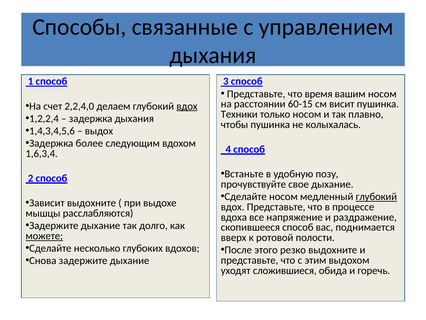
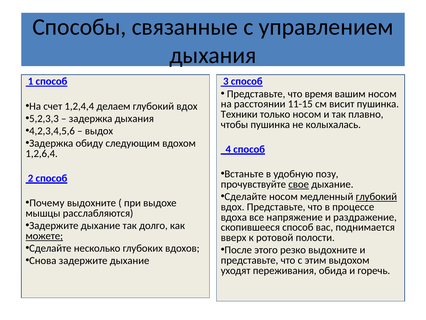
60-15: 60-15 -> 11-15 (300, 104)
2,2,4,0: 2,2,4,0 -> 1,2,4,4 (79, 106)
вдох underline: present -> none (187, 106)
1,2,2,4: 1,2,2,4 -> 5,2,3,3 (44, 118)
1,4,3,4,5,6: 1,4,3,4,5,6 -> 4,2,3,4,5,6 (52, 131)
более: более -> обиду (89, 143)
1,6,3,4: 1,6,3,4 -> 1,2,6,4 (42, 153)
свое underline: none -> present (299, 184)
Зависит: Зависит -> Почему (47, 203)
сложившиеся: сложившиеся -> переживания (285, 270)
